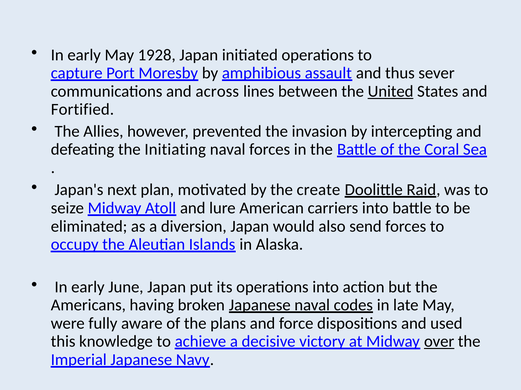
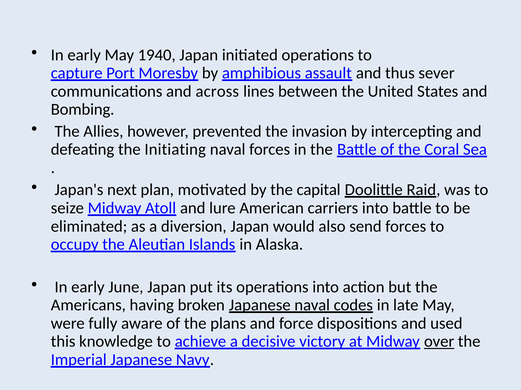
1928: 1928 -> 1940 (157, 55)
United underline: present -> none (391, 92)
Fortified: Fortified -> Bombing (83, 110)
create: create -> capital (319, 190)
